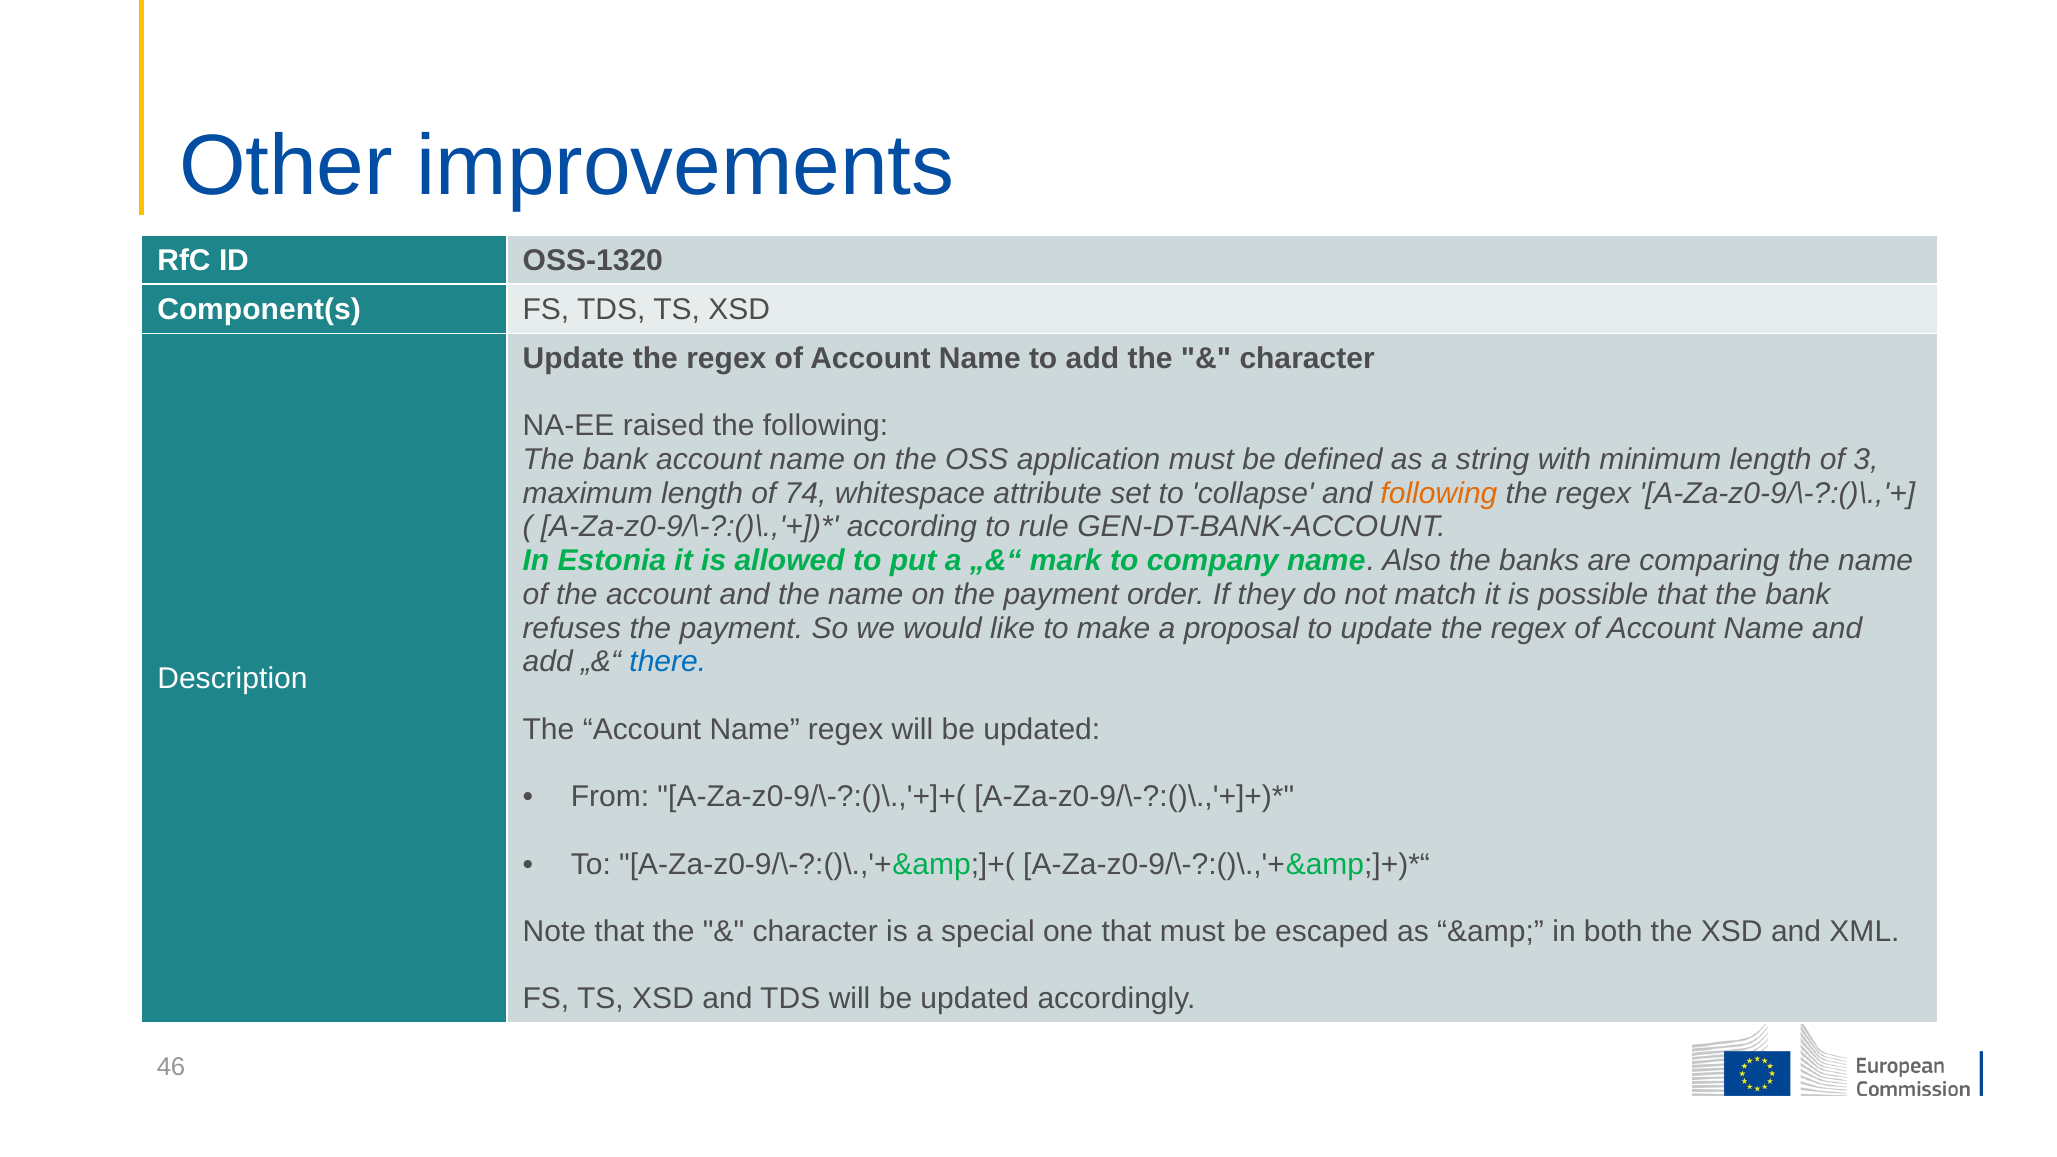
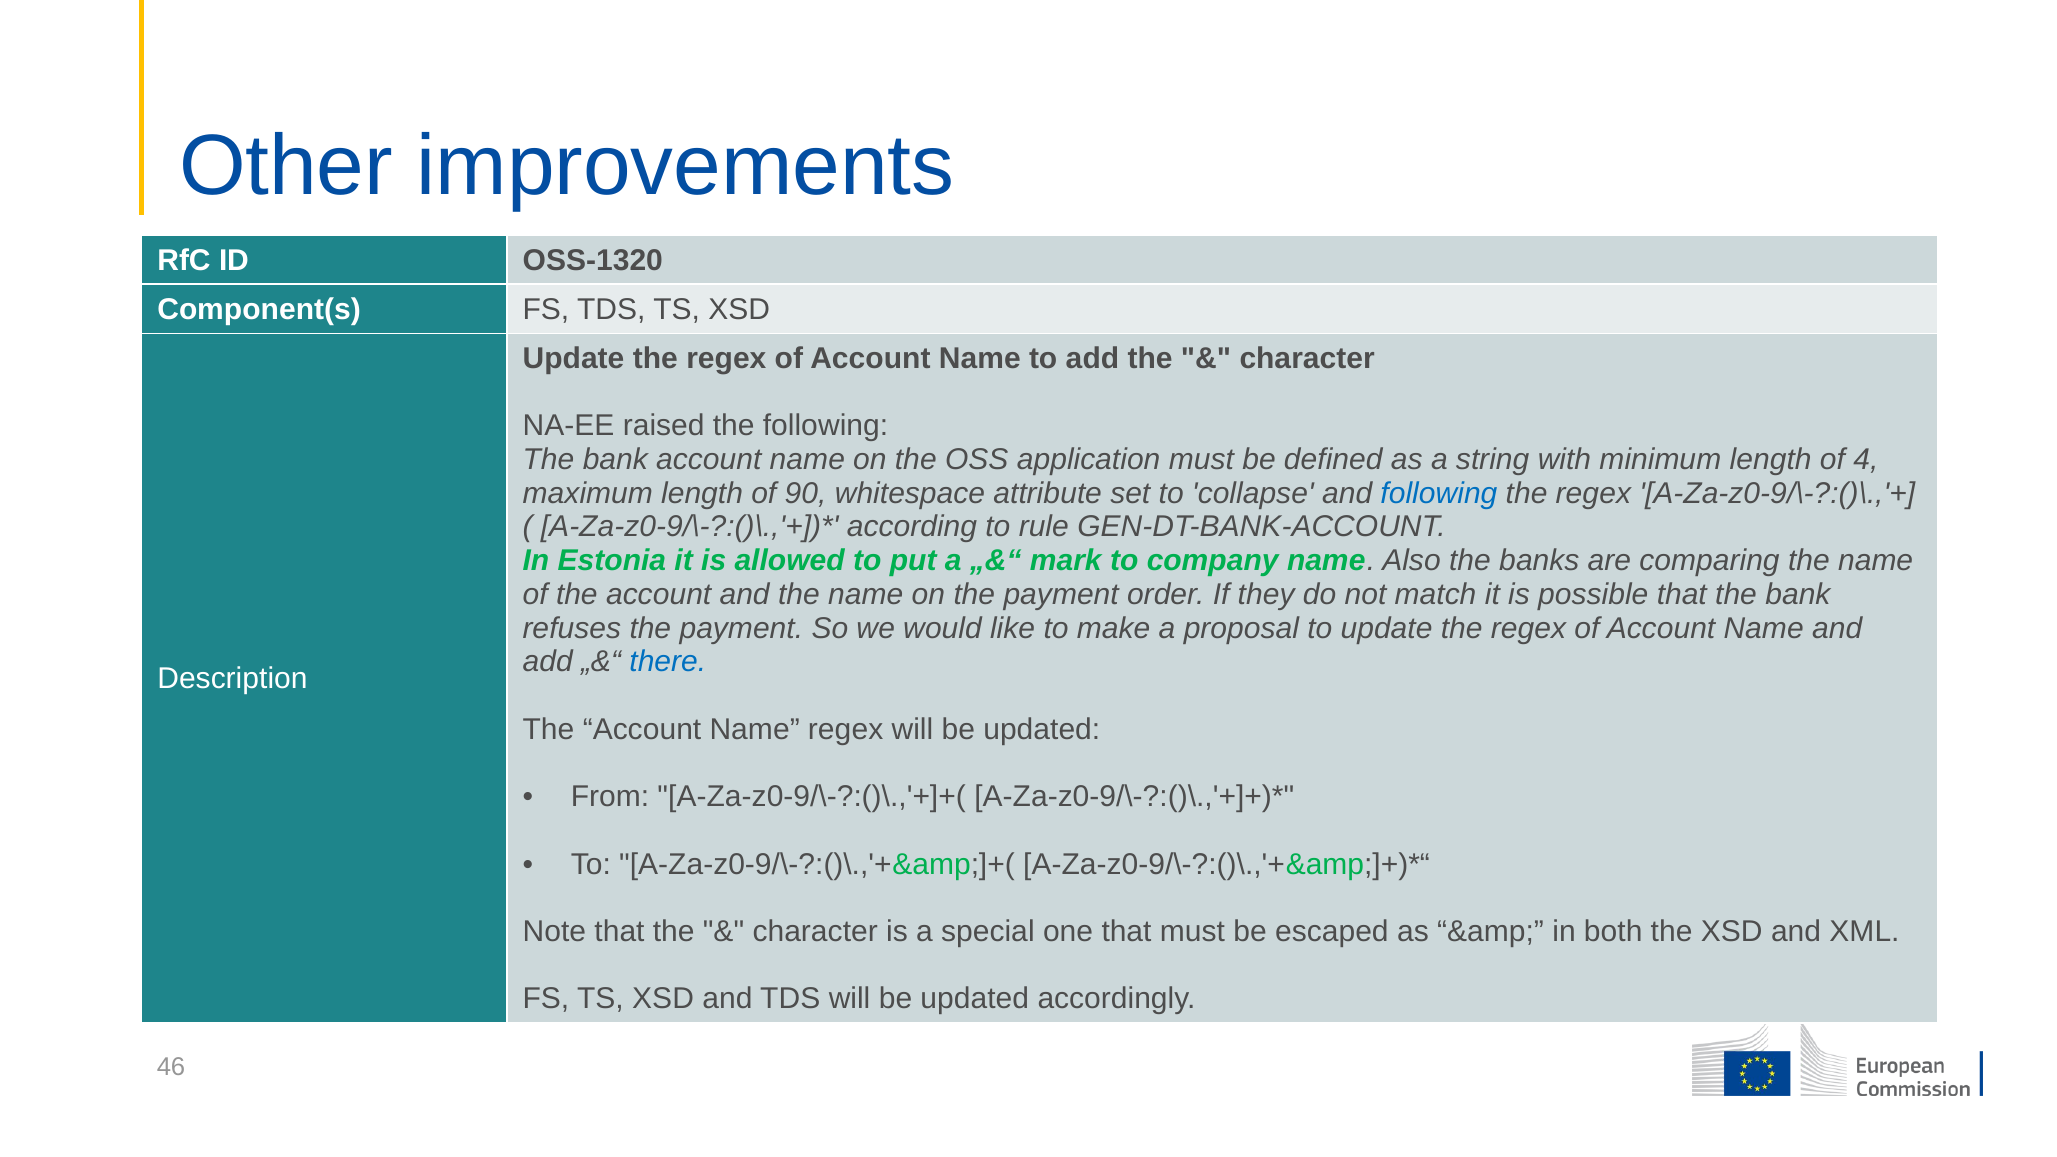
3: 3 -> 4 (1866, 460)
74: 74 -> 90 (806, 493)
following colour: orange -> blue (1439, 493)
